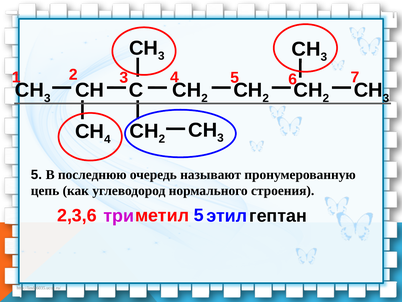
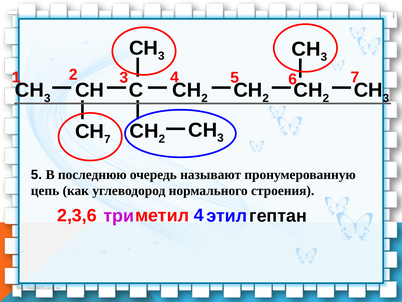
CH 4: 4 -> 7 (107, 139)
2,3,6 5: 5 -> 4 (199, 215)
